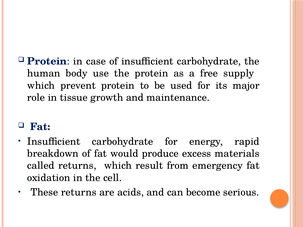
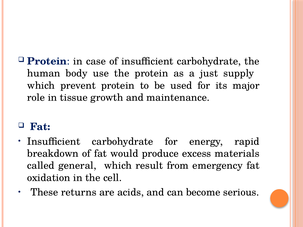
free: free -> just (209, 73)
called returns: returns -> general (77, 166)
